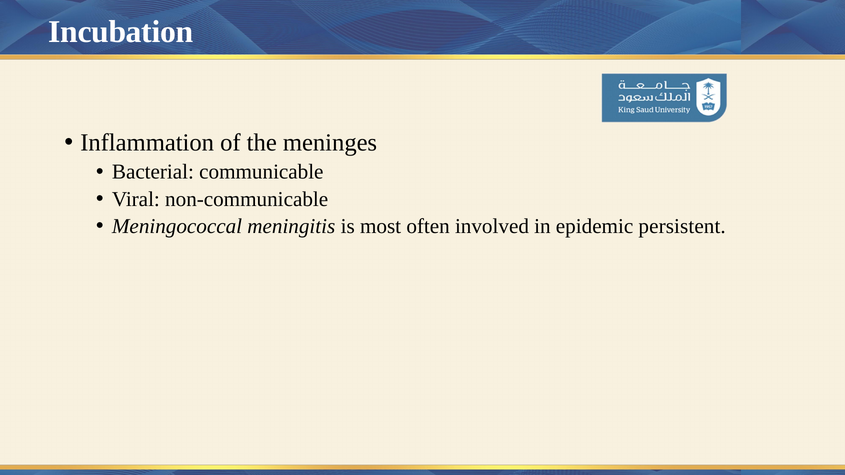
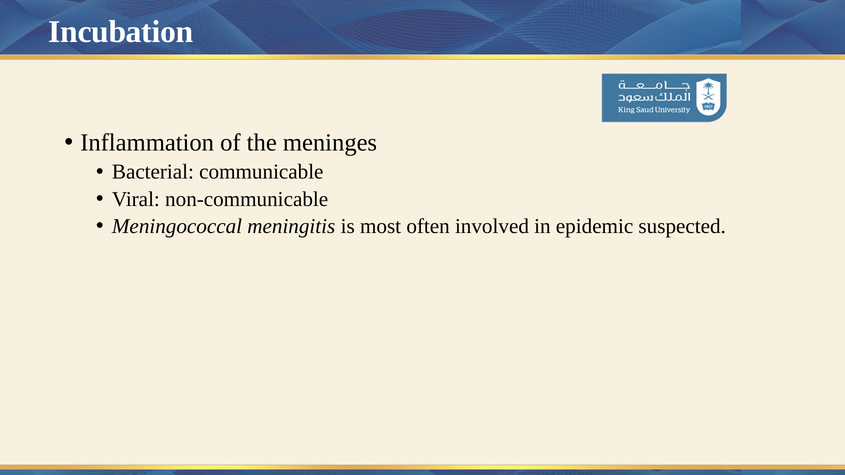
persistent: persistent -> suspected (682, 226)
